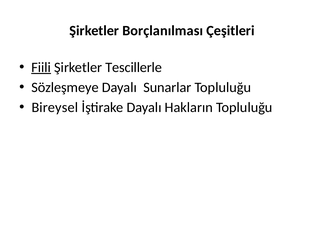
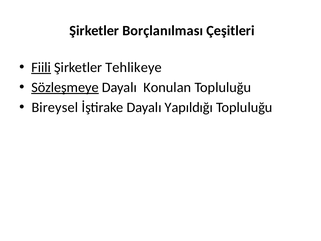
Tescillerle: Tescillerle -> Tehlikeye (134, 67)
Sözleşmeye underline: none -> present (65, 87)
Sunarlar: Sunarlar -> Konulan (167, 87)
Hakların: Hakların -> Yapıldığı (189, 107)
